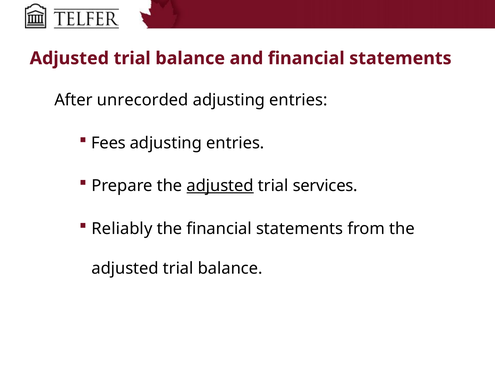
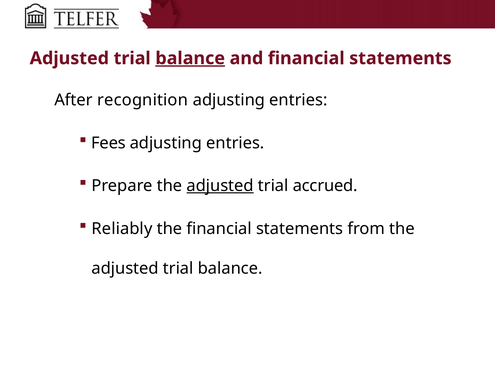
balance underline: none -> present (190, 58)
unrecorded: unrecorded -> recognition (143, 100)
services: services -> accrued (325, 186)
